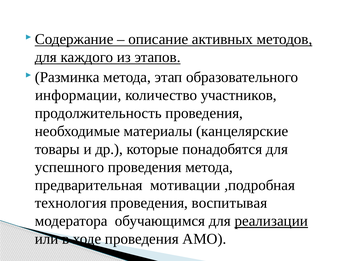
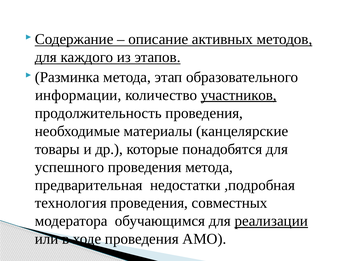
участников underline: none -> present (239, 95)
мотивации: мотивации -> недостатки (185, 186)
воспитывая: воспитывая -> совместных (230, 204)
